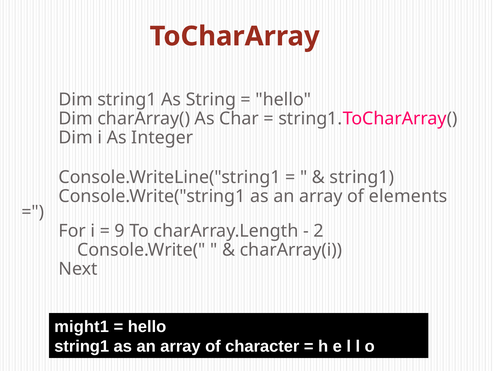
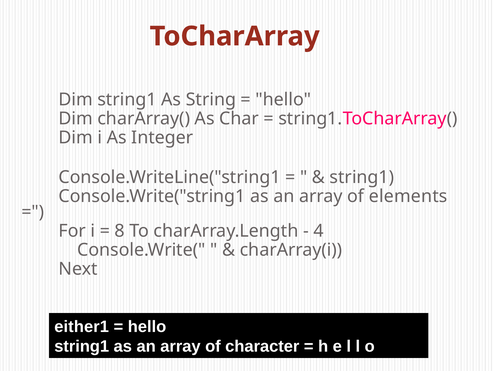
9: 9 -> 8 (120, 230)
2: 2 -> 4 (319, 230)
might1: might1 -> either1 (82, 326)
